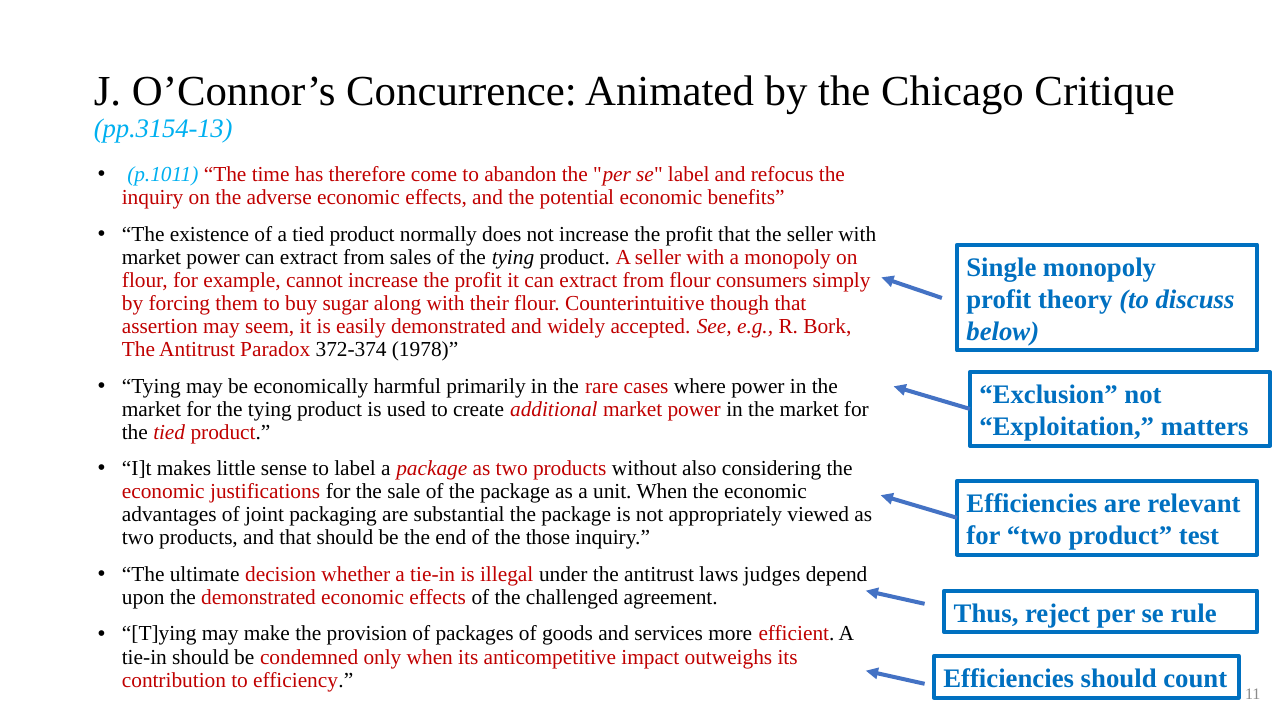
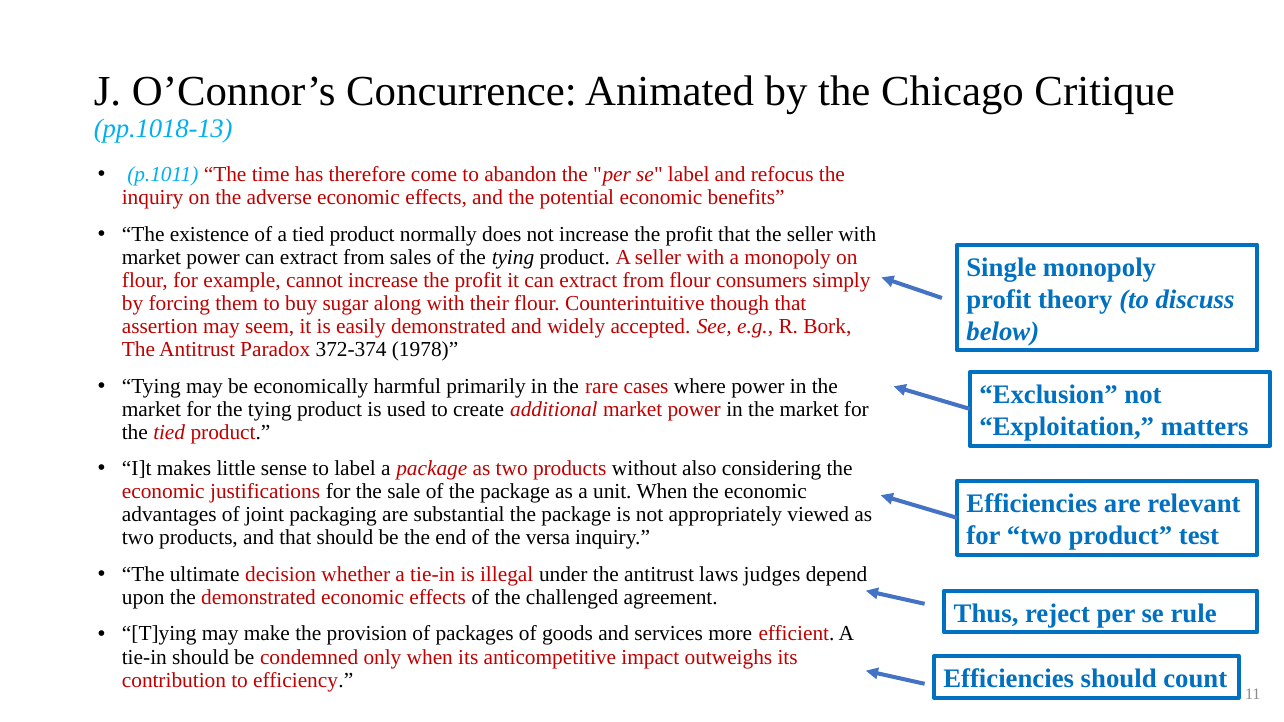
pp.3154-13: pp.3154-13 -> pp.1018-13 (163, 129)
those: those -> versa (548, 538)
